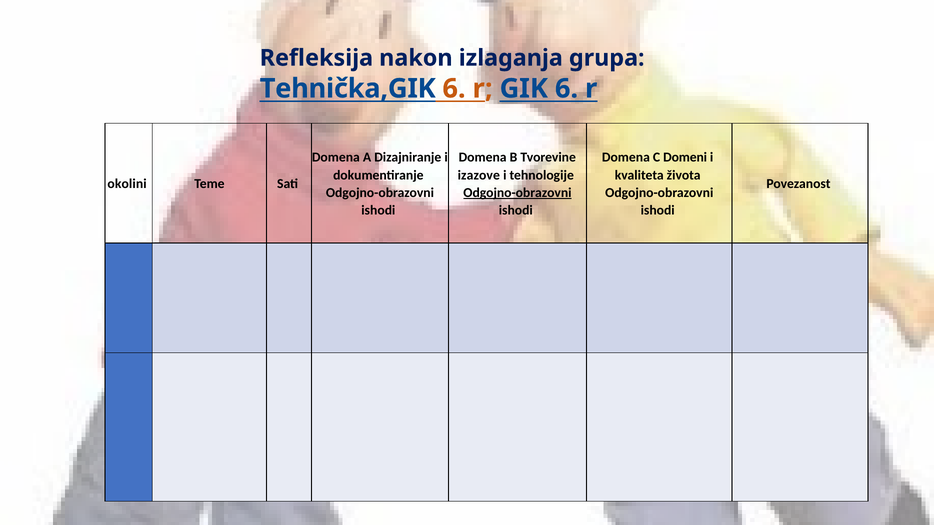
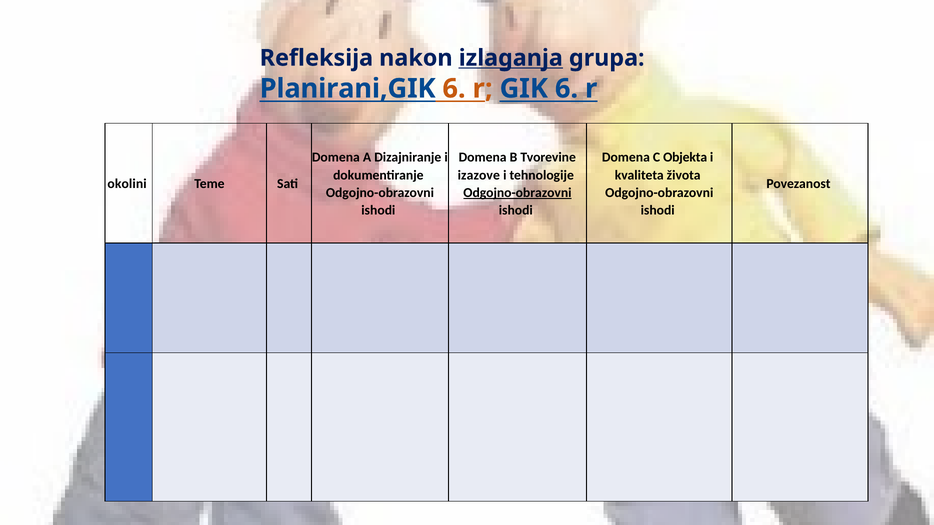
izlaganja underline: none -> present (511, 58)
Tehnička,GIK: Tehnička,GIK -> Planirani,GIK (348, 89)
Domeni: Domeni -> Objekta (685, 157)
